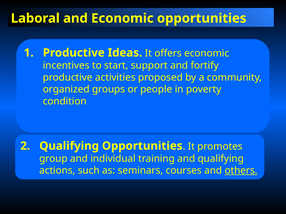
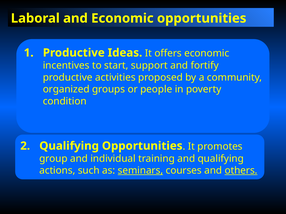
seminars underline: none -> present (140, 171)
